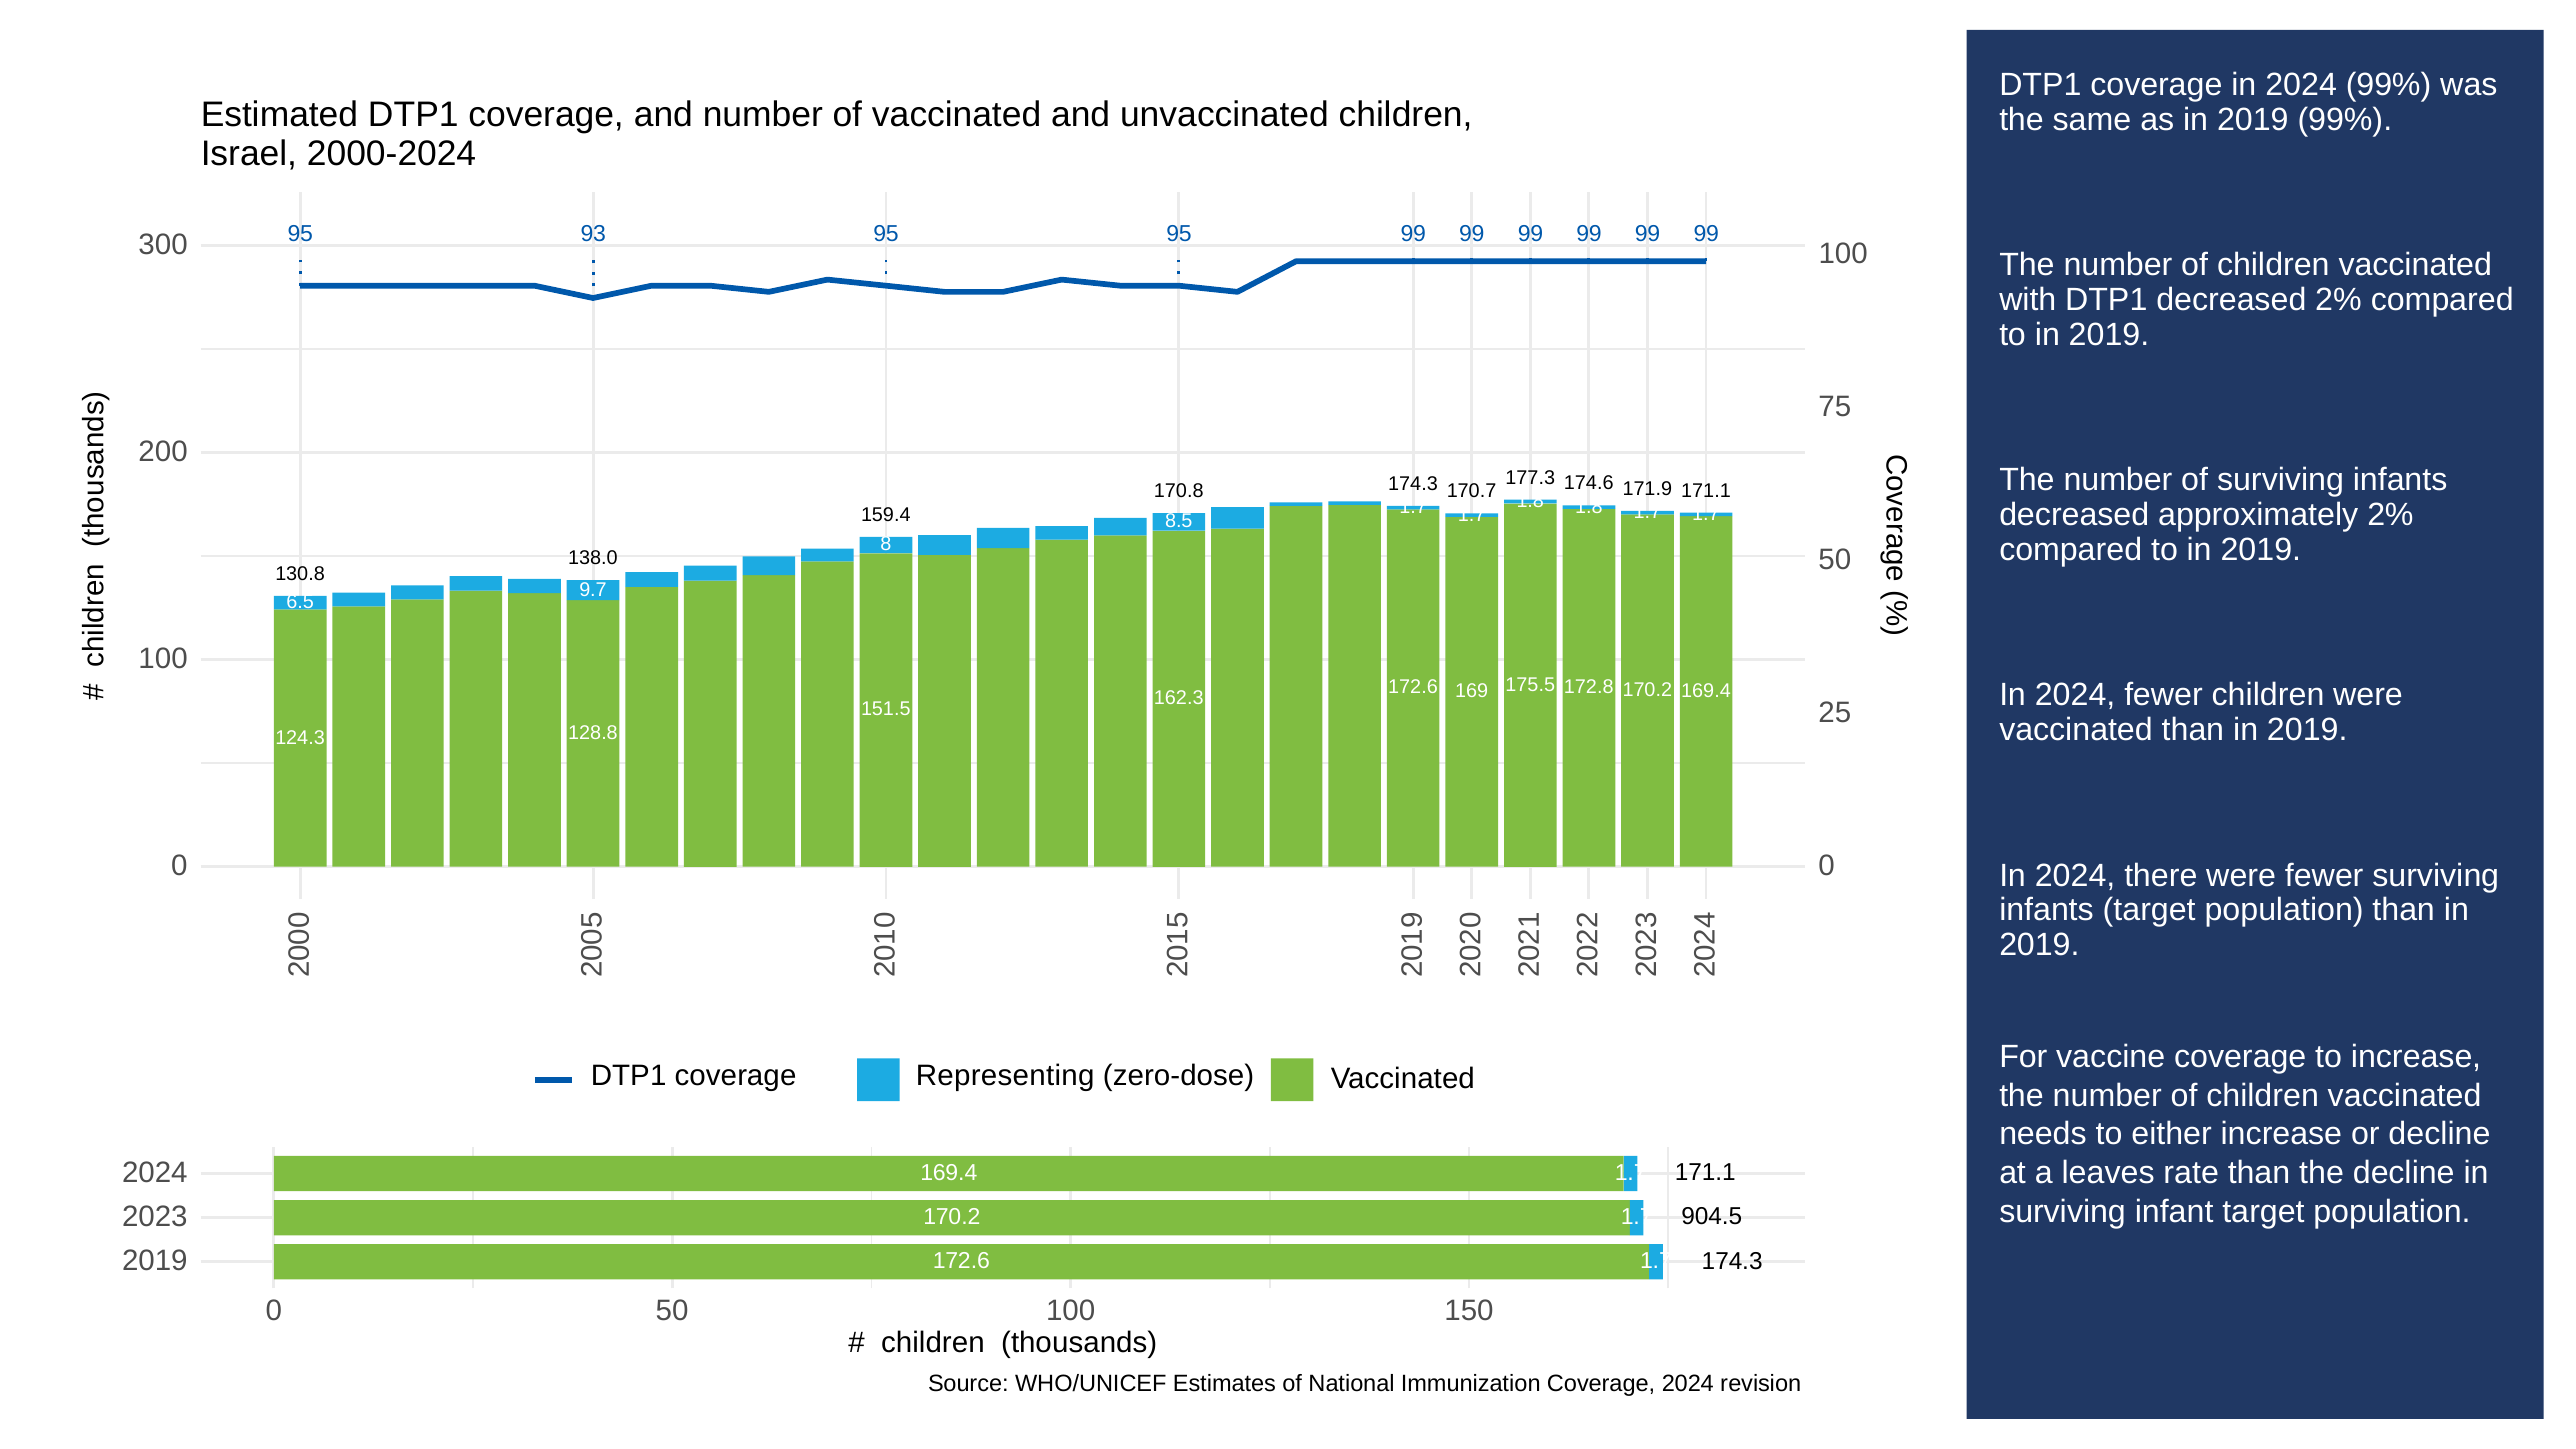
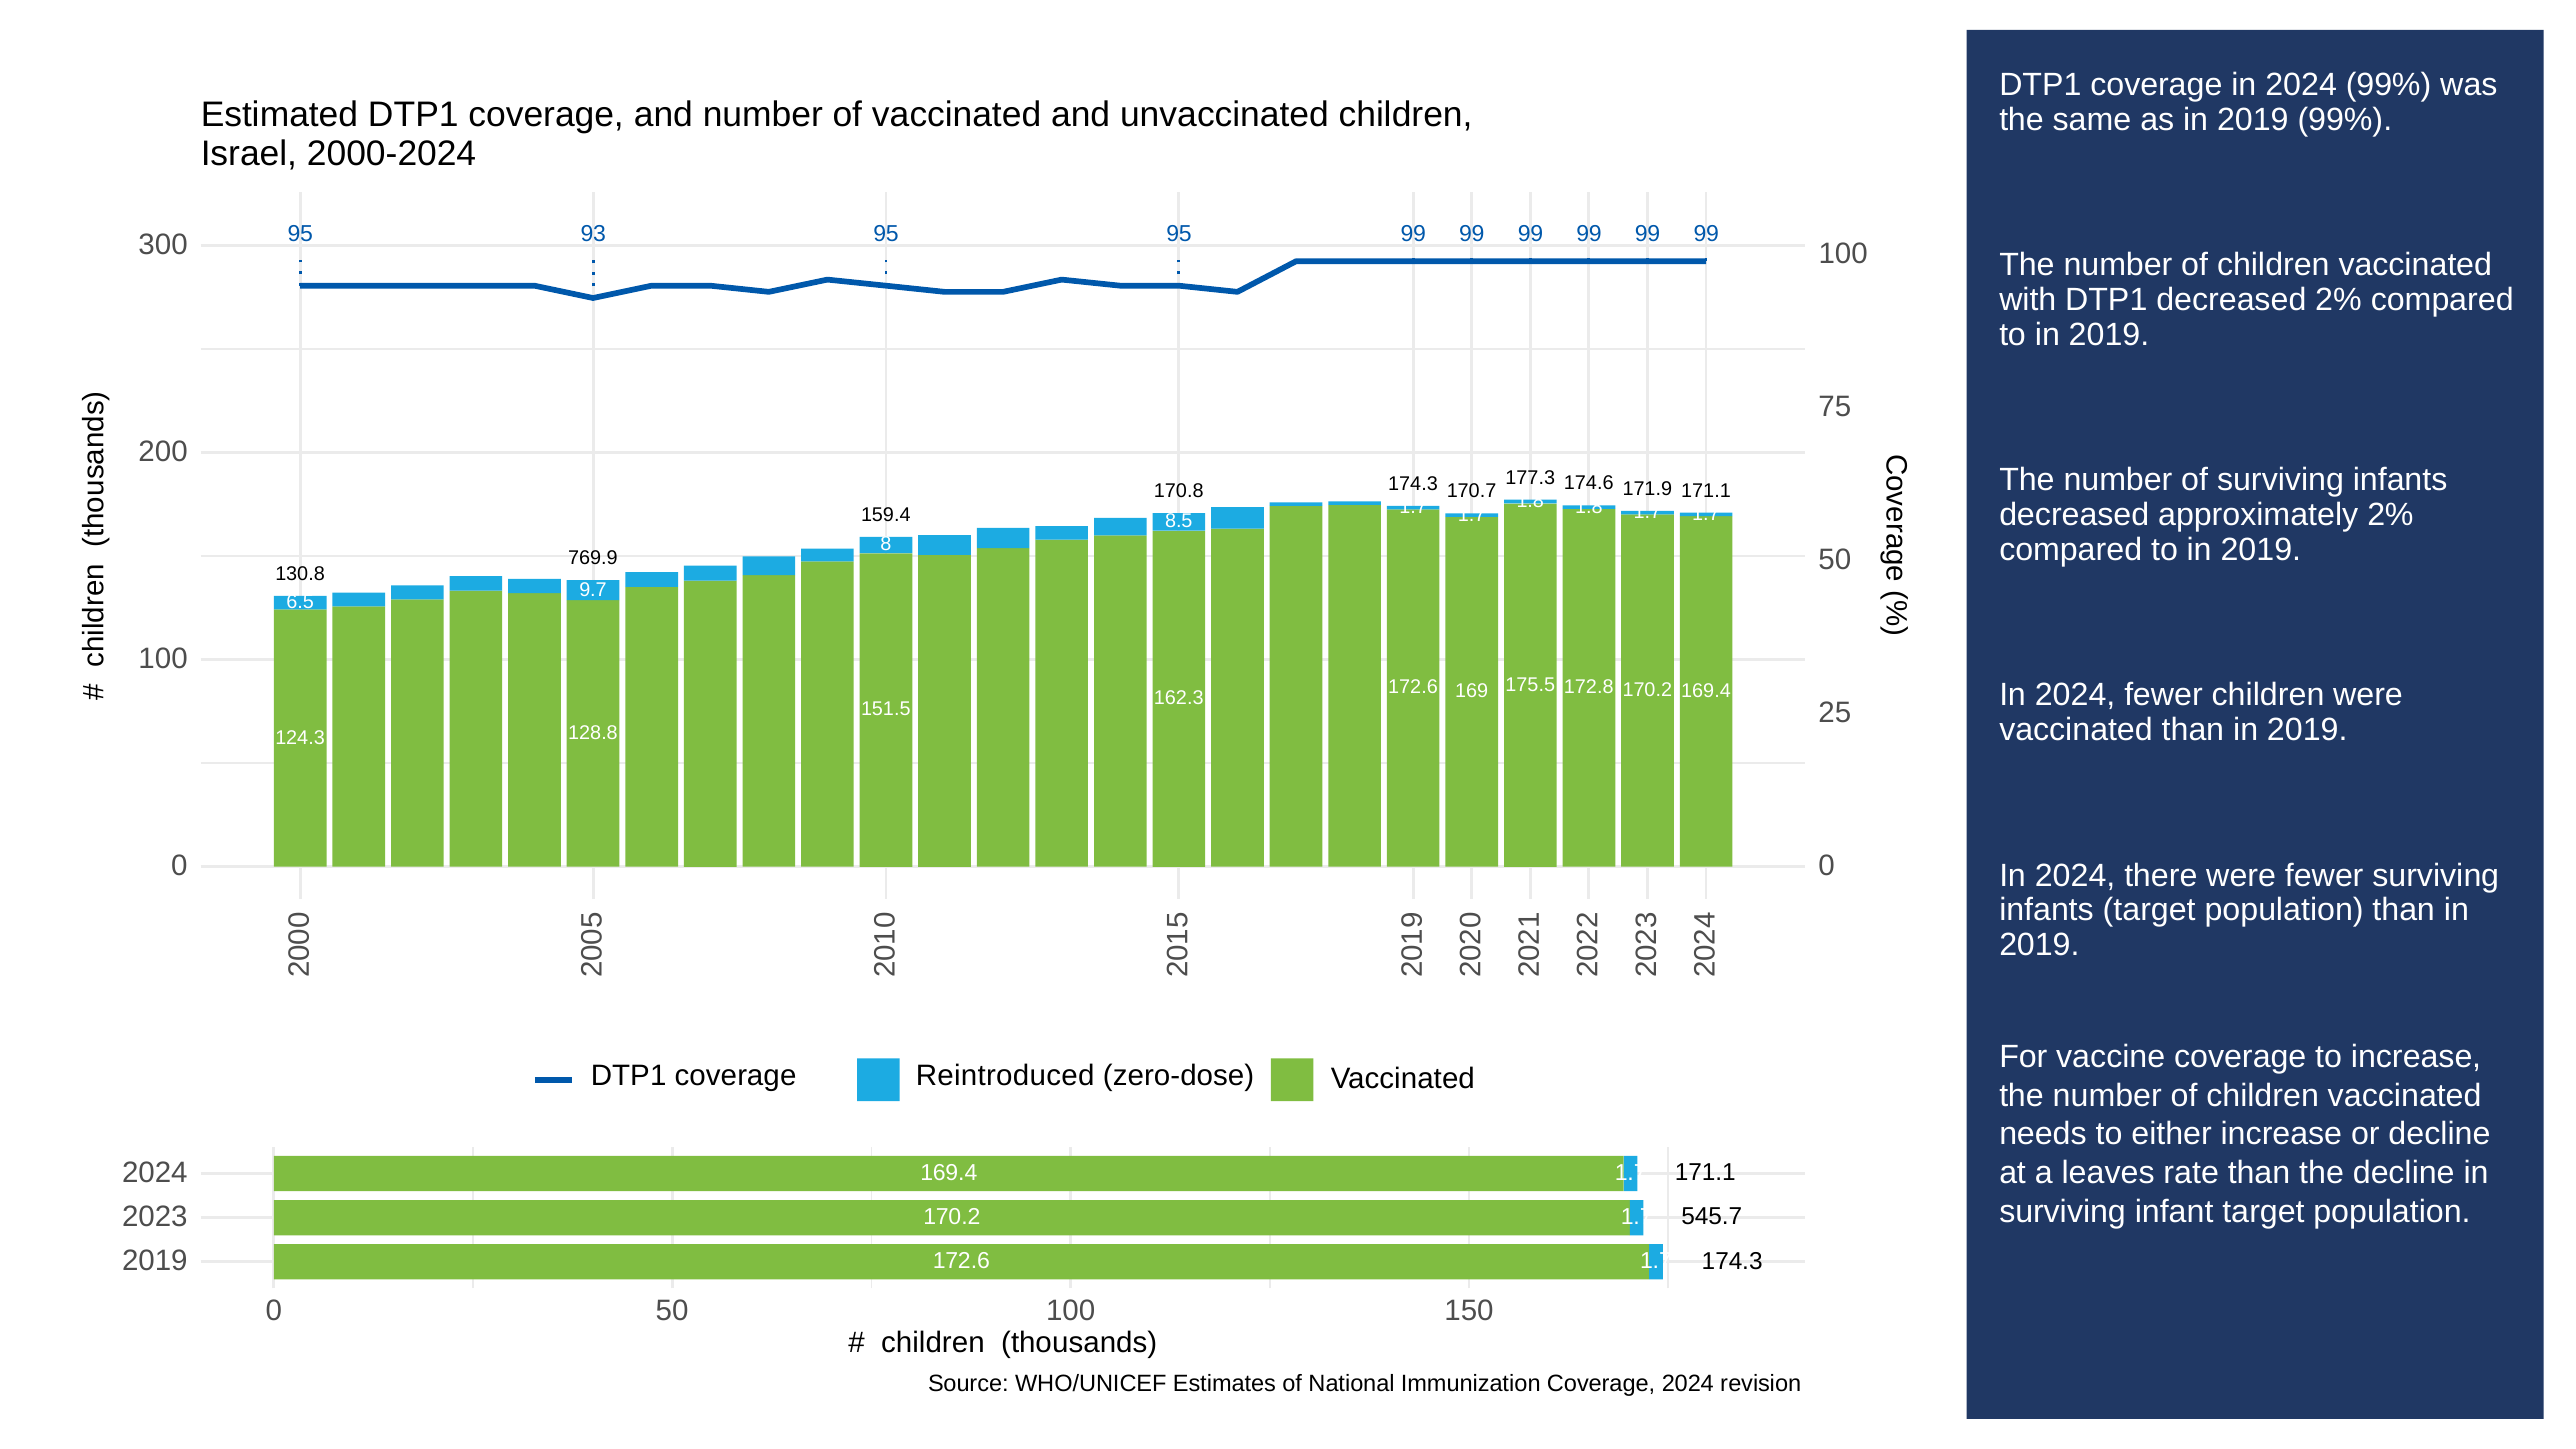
138.0: 138.0 -> 769.9 (593, 558)
Representing: Representing -> Reintroduced (1005, 1076)
904.5: 904.5 -> 545.7 (1712, 1217)
